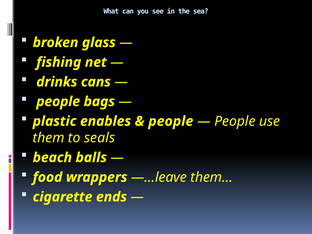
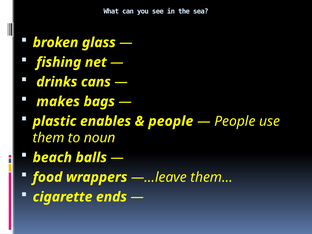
people: people -> makes (58, 102)
seals: seals -> noun (100, 138)
